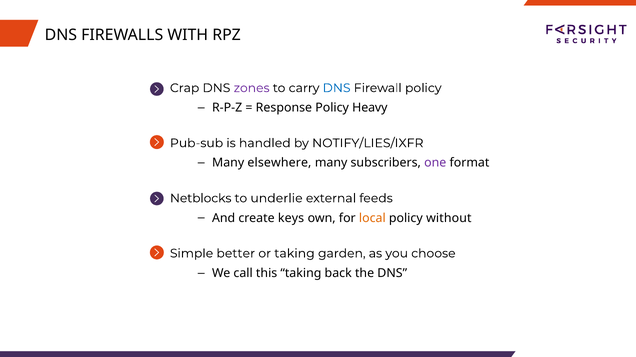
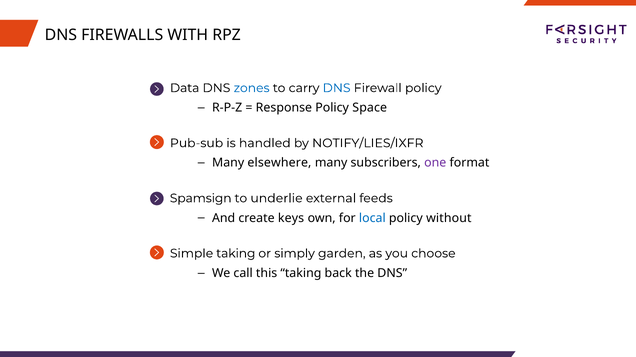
Crap: Crap -> Data (185, 88)
zones colour: purple -> blue (252, 88)
Heavy: Heavy -> Space (370, 108)
Netblocks: Netblocks -> Spamsign (201, 199)
local colour: orange -> blue (372, 218)
Simple better: better -> taking (236, 254)
or taking: taking -> simply (295, 254)
